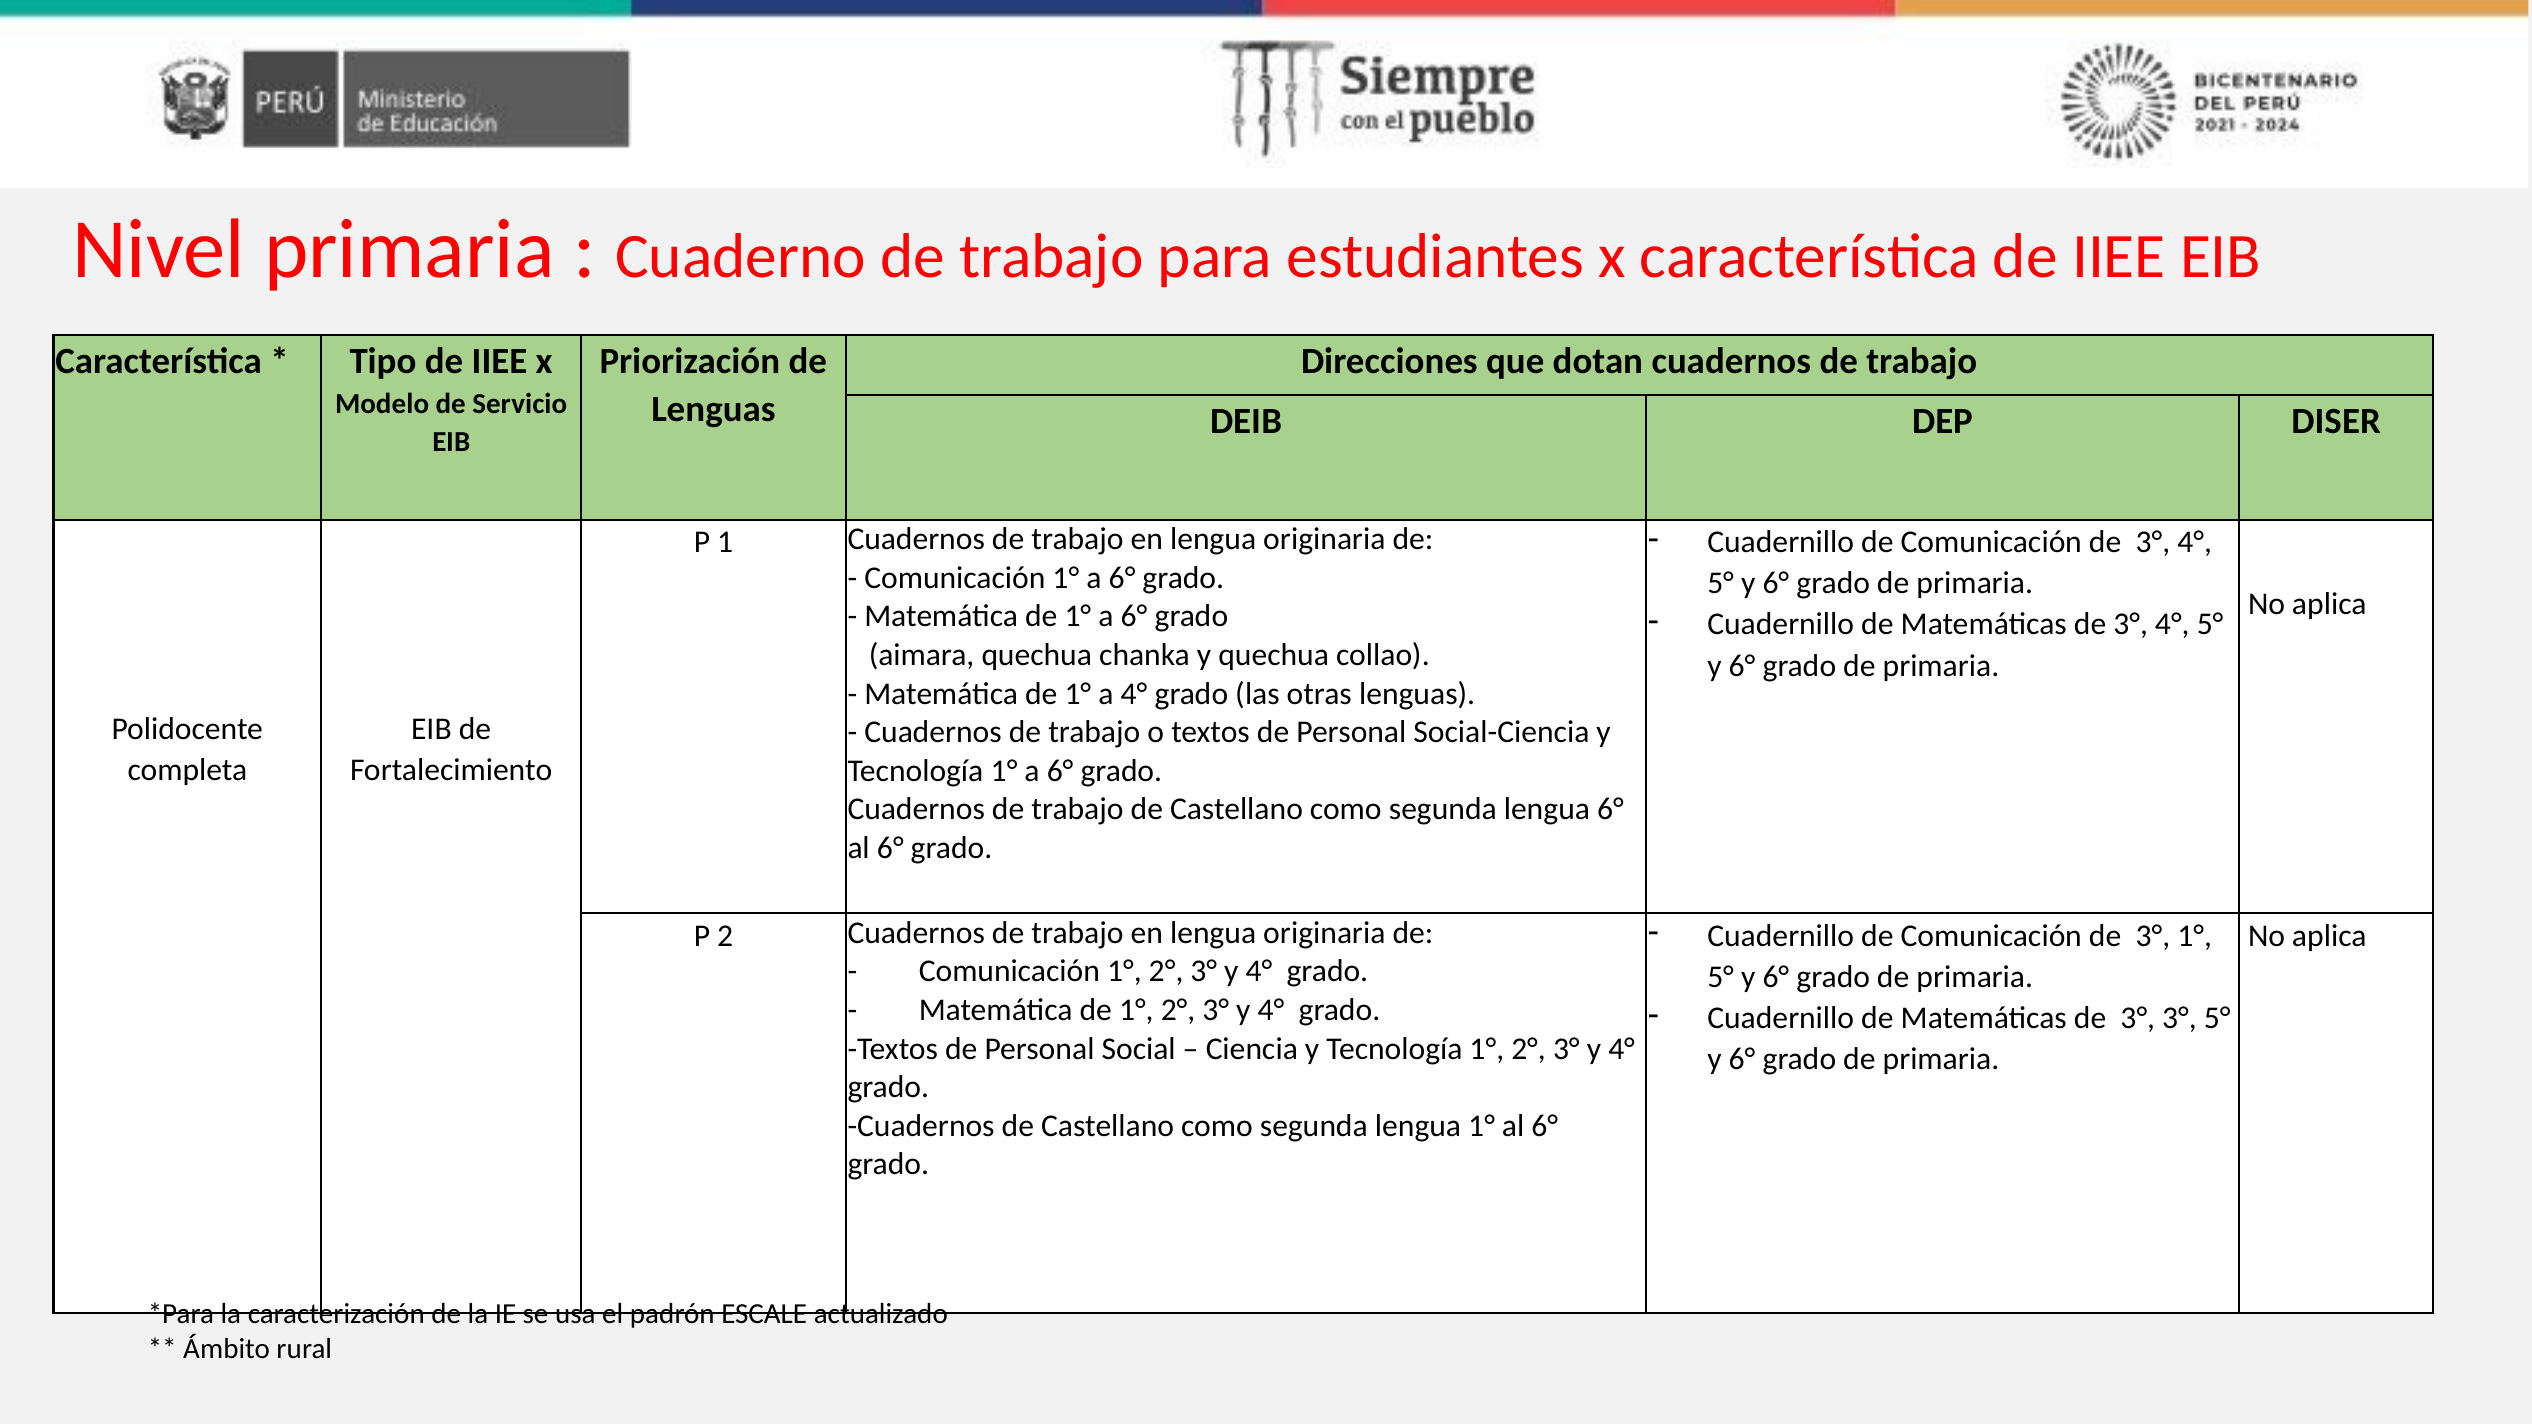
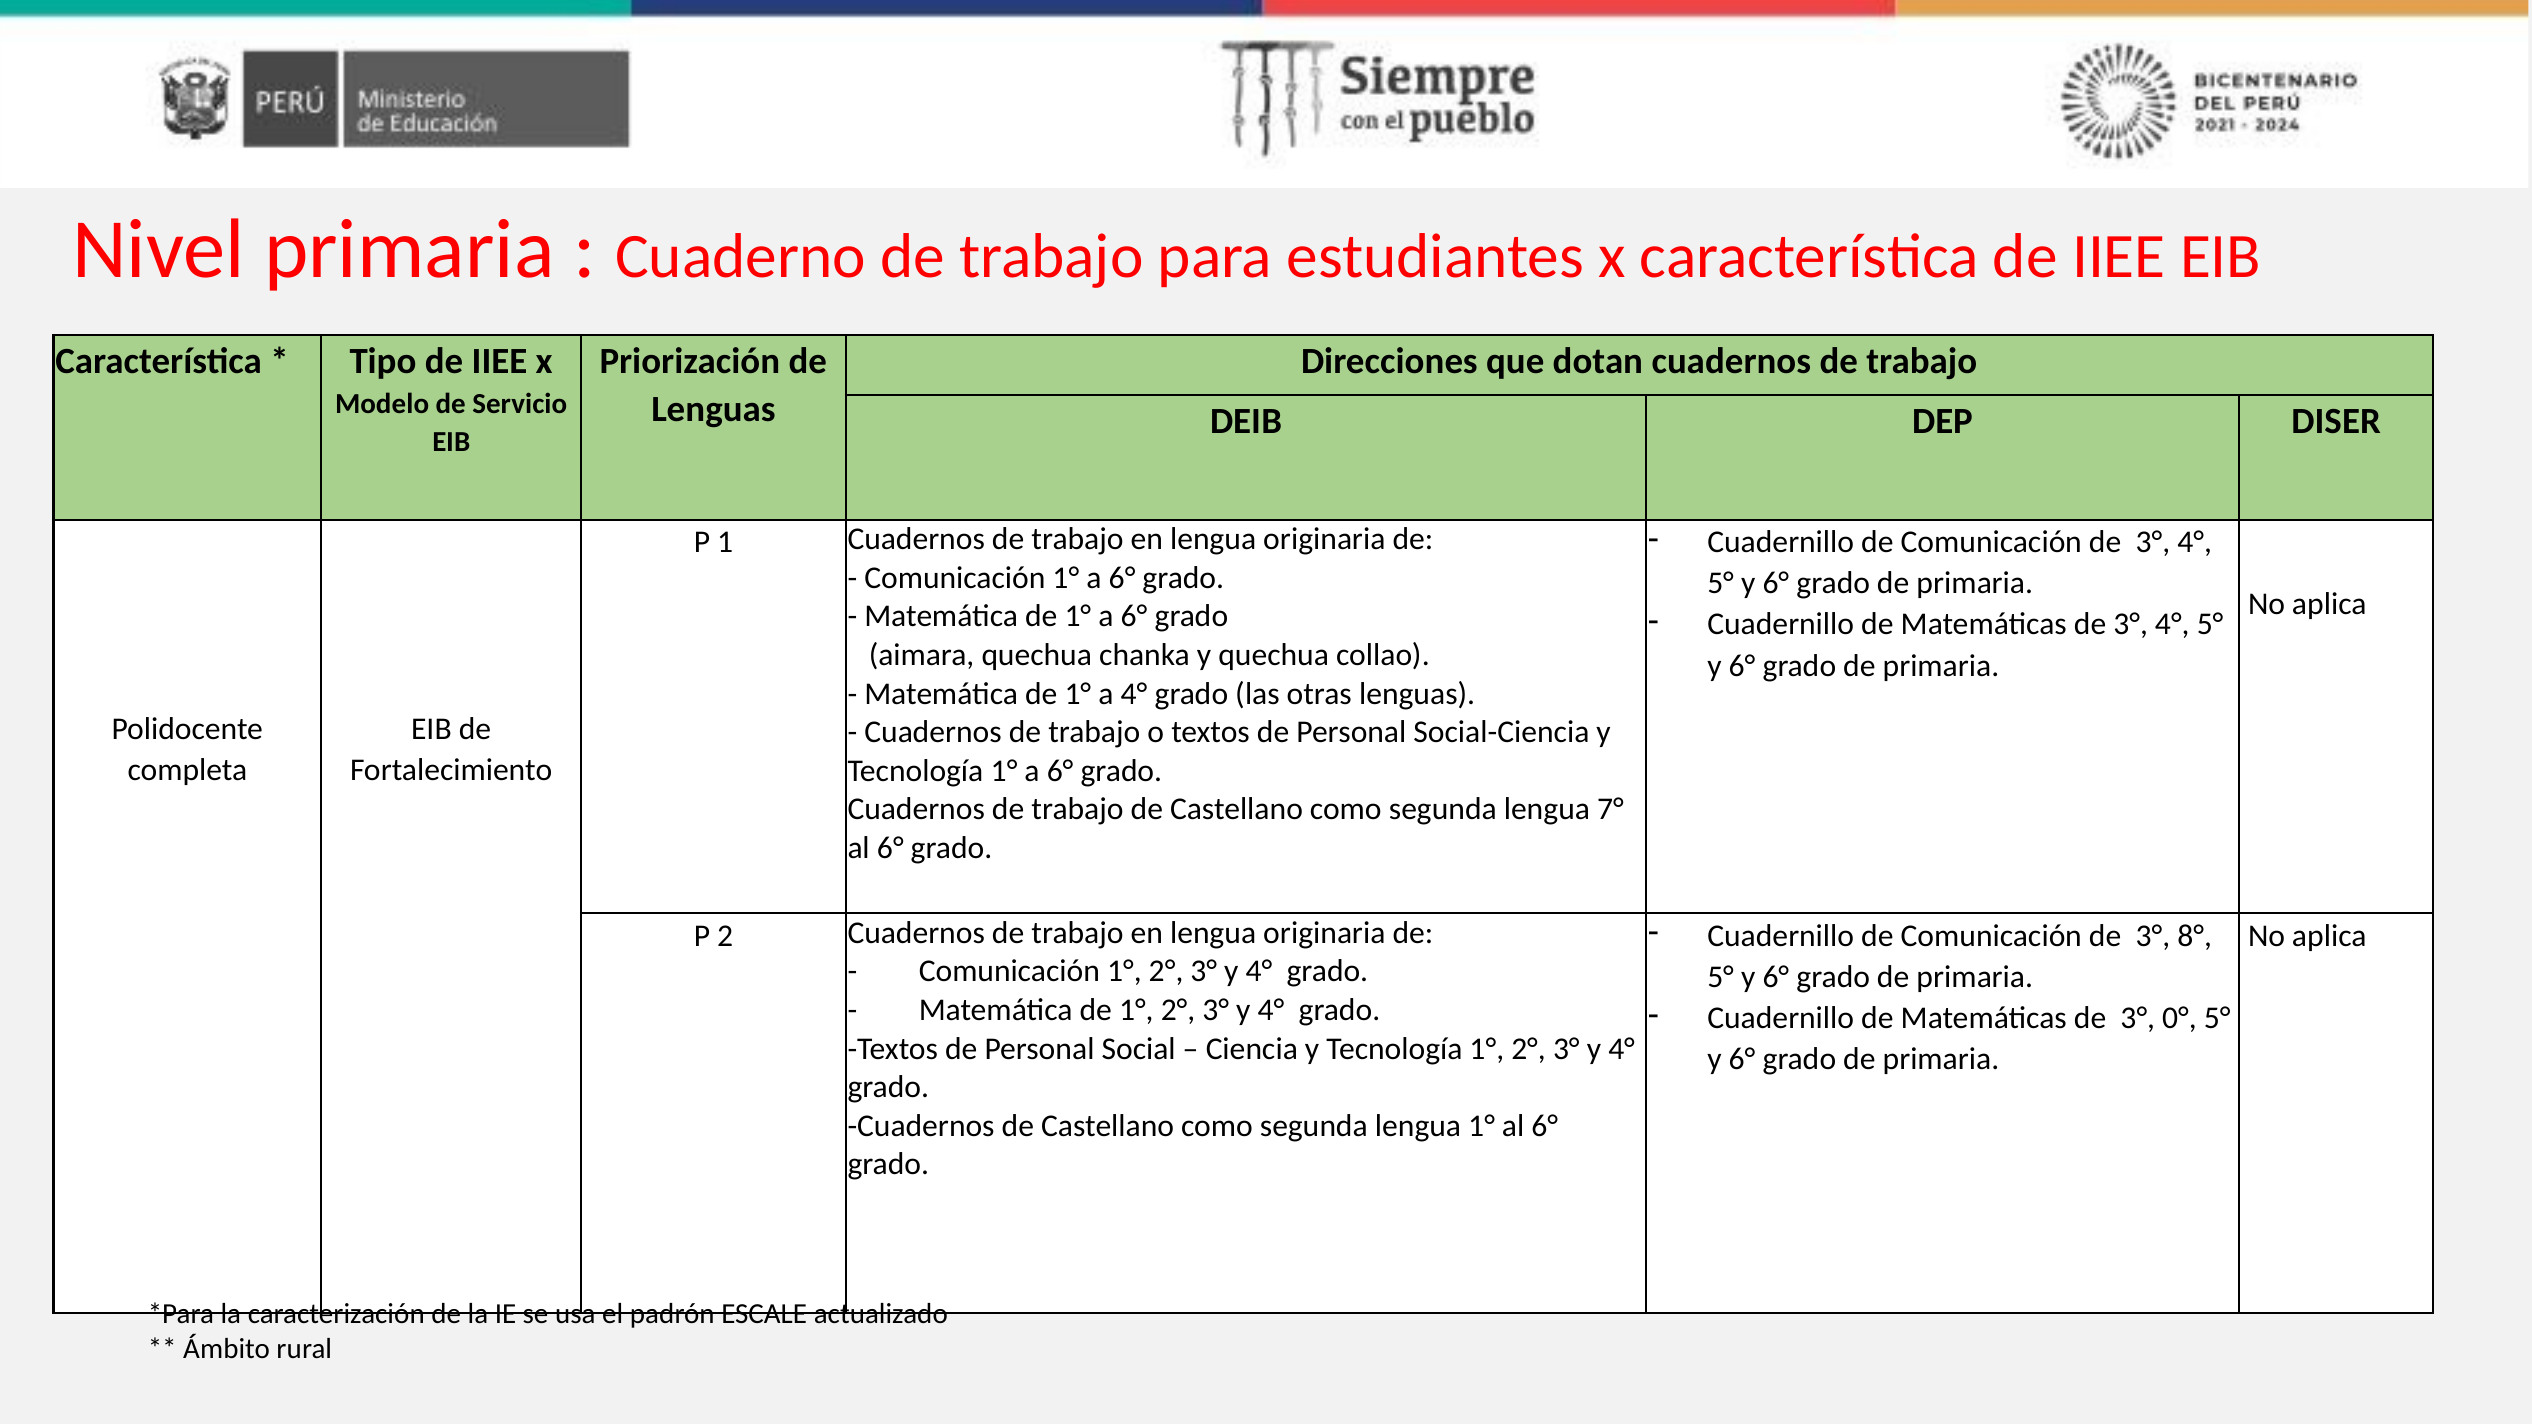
lengua 6°: 6° -> 7° (1610, 809)
3° 1°: 1° -> 8° (2195, 936)
3° 3°: 3° -> 0° (2179, 1018)
